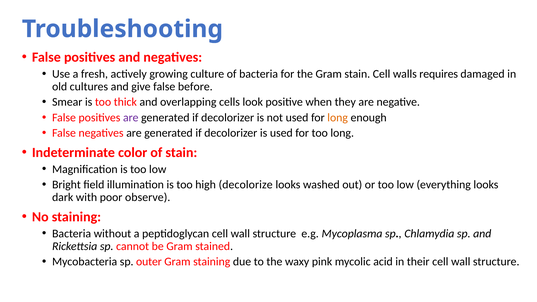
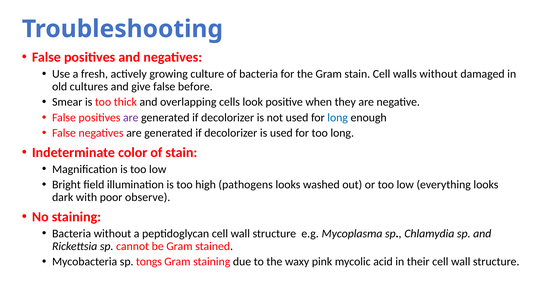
walls requires: requires -> without (439, 74)
long colour: orange -> blue (338, 118)
decolorize: decolorize -> pathogens (246, 185)
outer: outer -> tongs (149, 262)
